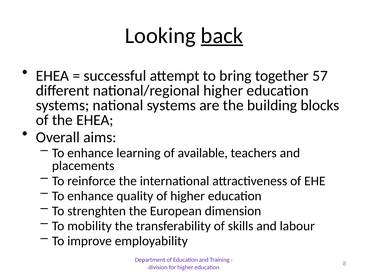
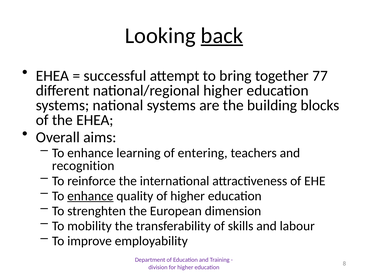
57: 57 -> 77 (320, 76)
available: available -> entering (203, 153)
placements: placements -> recognition (83, 166)
enhance underline: none -> present (90, 196)
